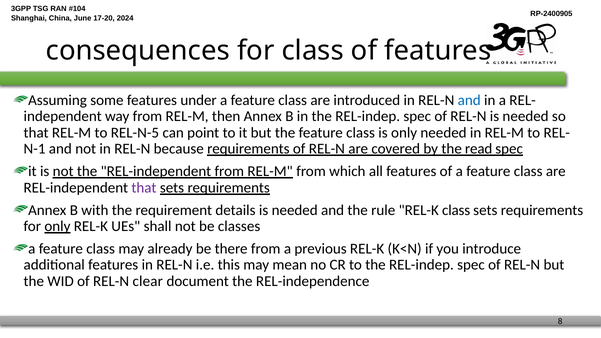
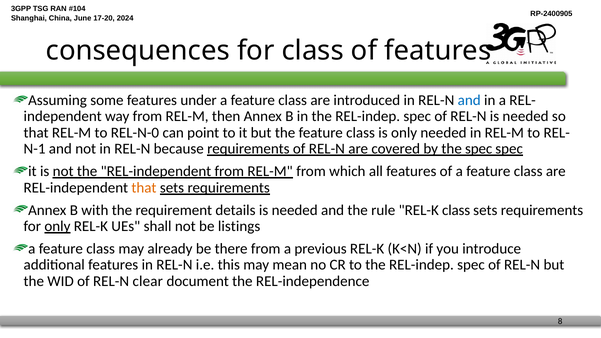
REL-N-5: REL-N-5 -> REL-N-0 (135, 133)
the read: read -> spec (479, 149)
that colour: purple -> orange (144, 188)
classes: classes -> listings (239, 226)
